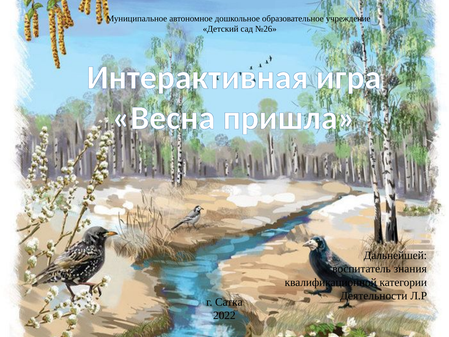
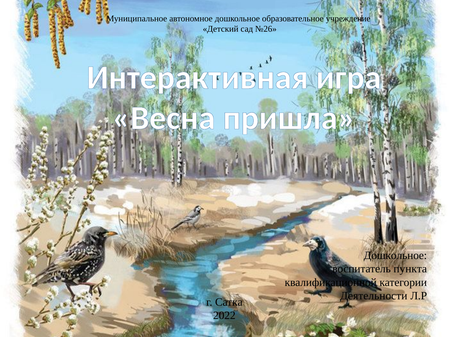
Дальнейшей: Дальнейшей -> Дошкольное (395, 255)
знания: знания -> пункта (410, 269)
